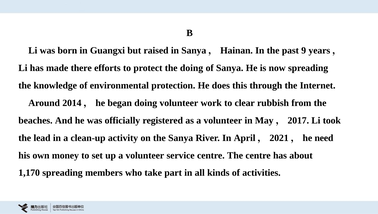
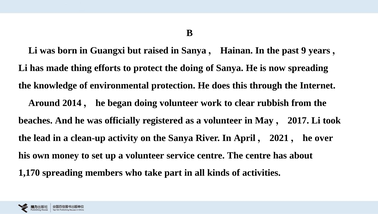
there: there -> thing (81, 68)
need: need -> over (324, 138)
